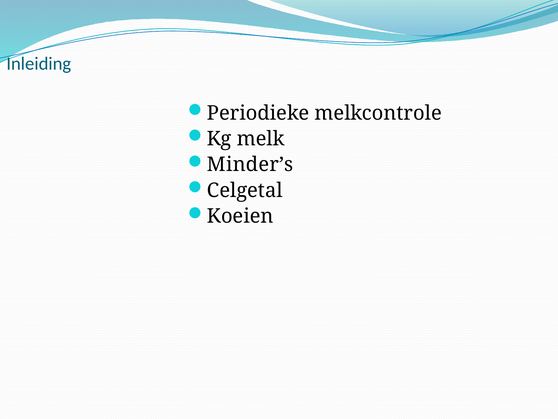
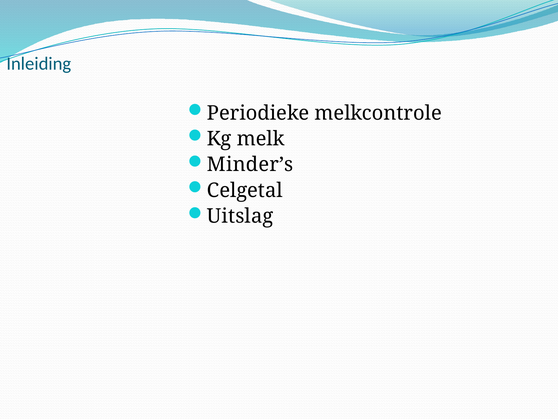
Koeien: Koeien -> Uitslag (240, 216)
